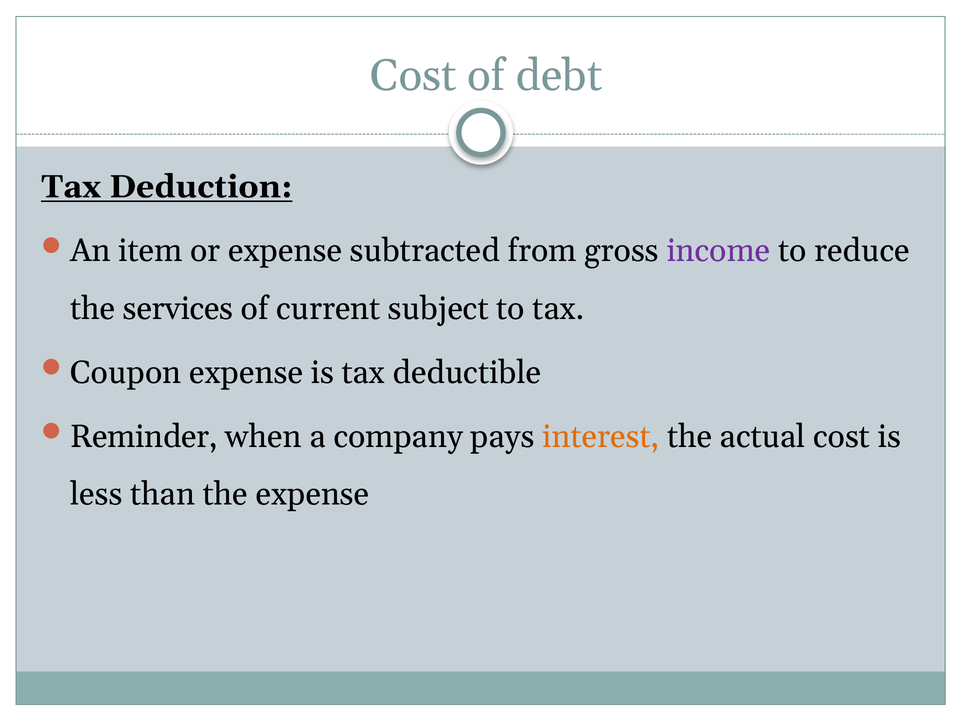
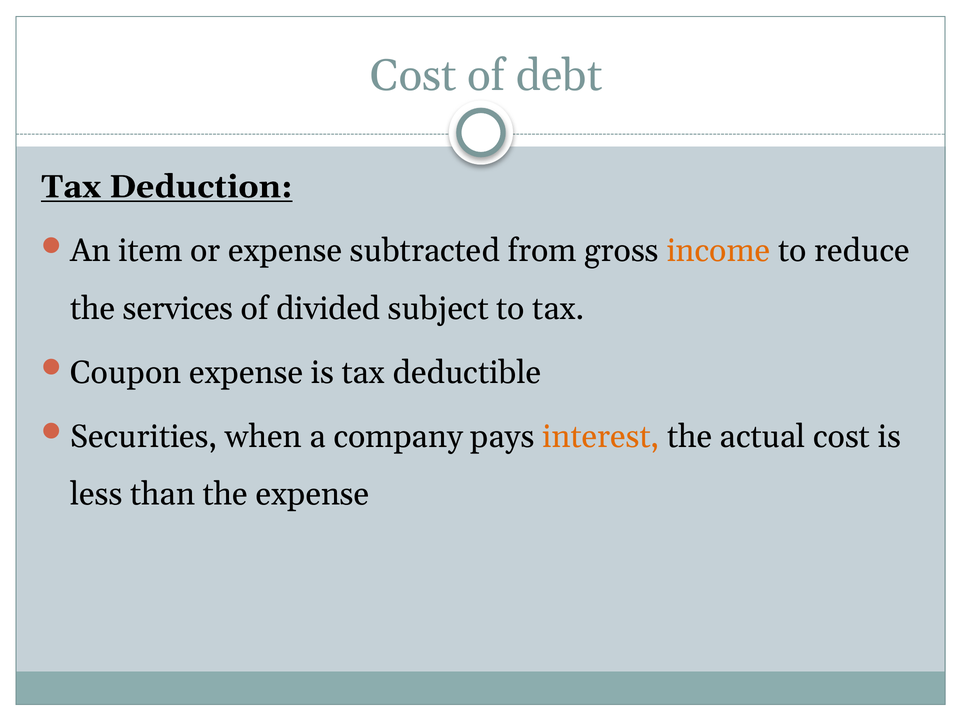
income colour: purple -> orange (718, 251)
current: current -> divided (328, 309)
Reminder: Reminder -> Securities (144, 437)
